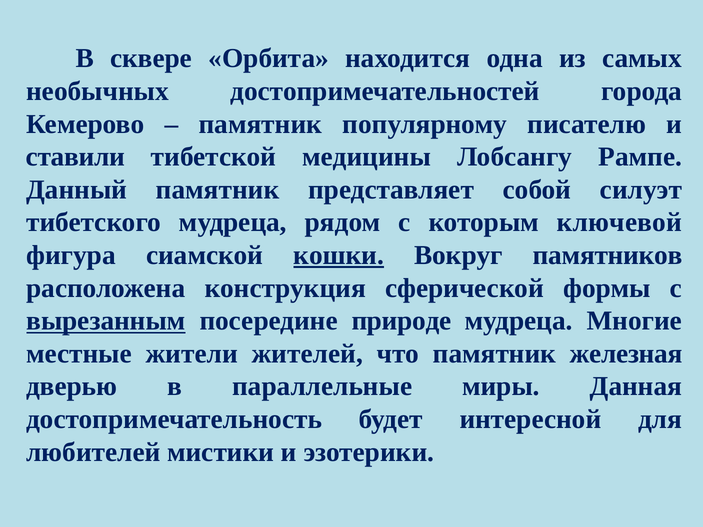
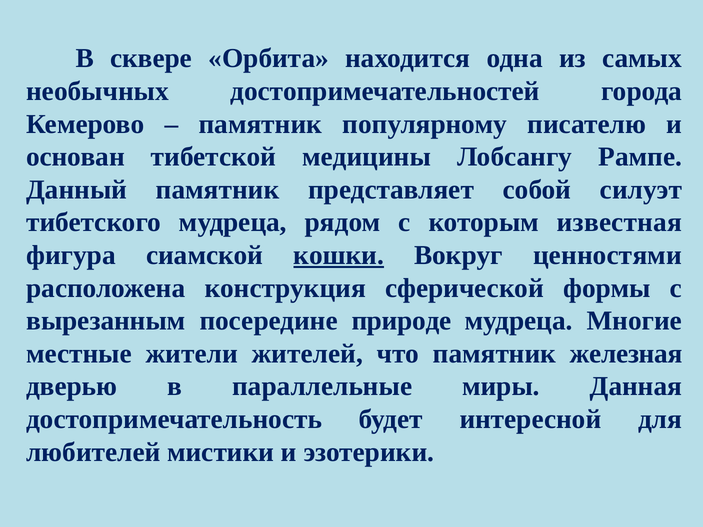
ставили: ставили -> основан (76, 157)
ключевой: ключевой -> известная (619, 223)
памятников: памятников -> ценностями (607, 255)
вырезанным underline: present -> none (106, 321)
